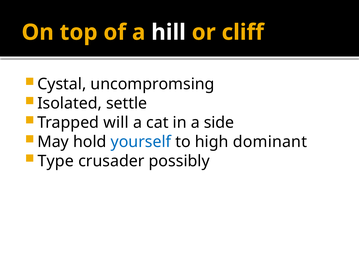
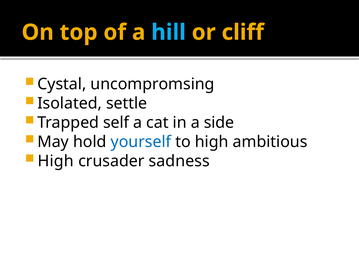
hill colour: white -> light blue (169, 32)
will: will -> self (116, 122)
dominant: dominant -> ambitious (270, 141)
Type: Type -> High (56, 161)
possibly: possibly -> sadness (179, 161)
